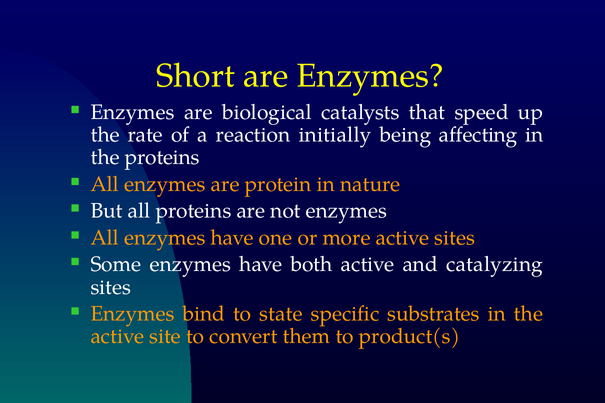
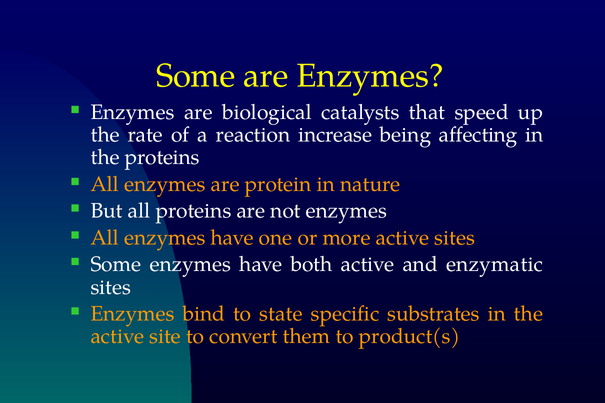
Short: Short -> Some (196, 76)
initially: initially -> increase (335, 135)
catalyzing: catalyzing -> enzymatic (495, 265)
